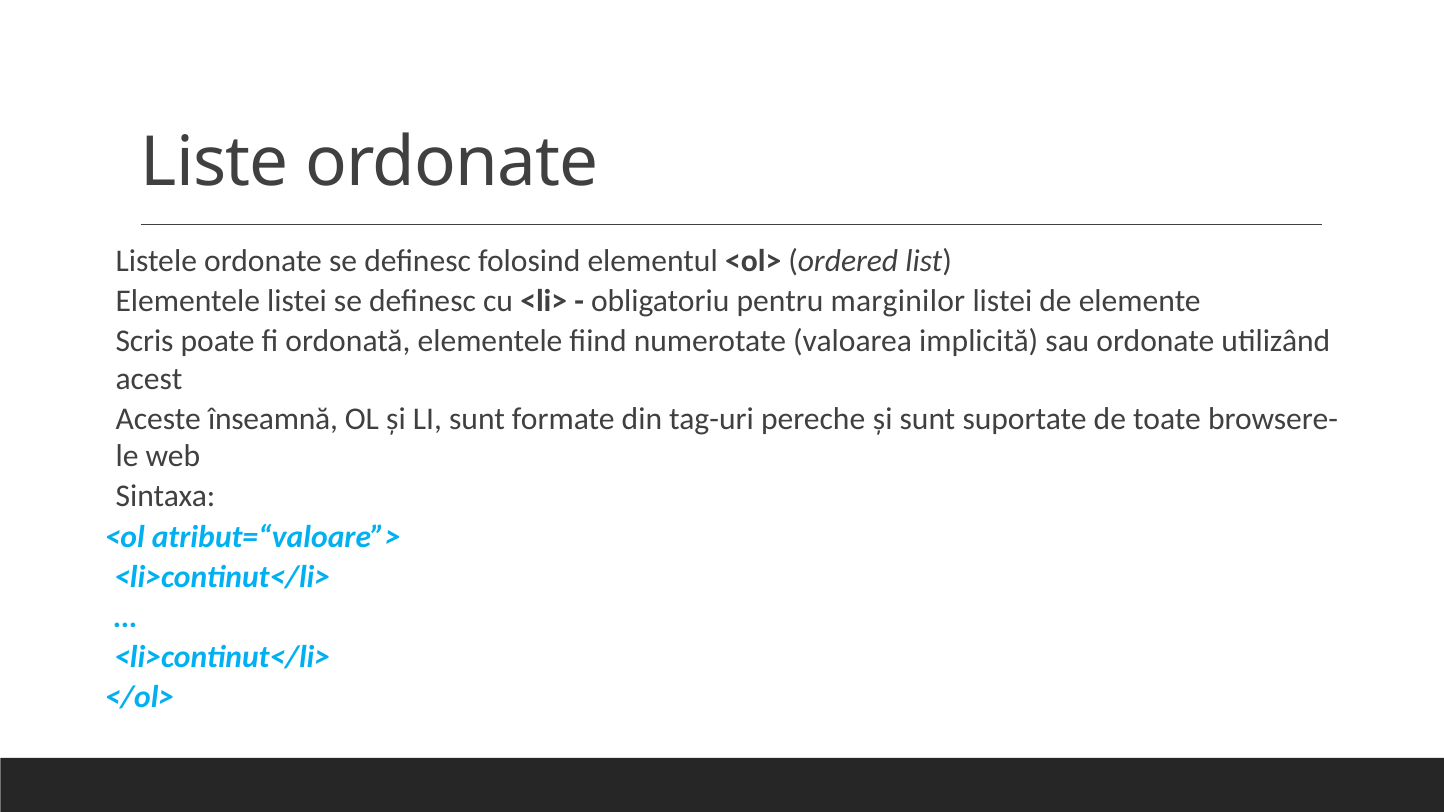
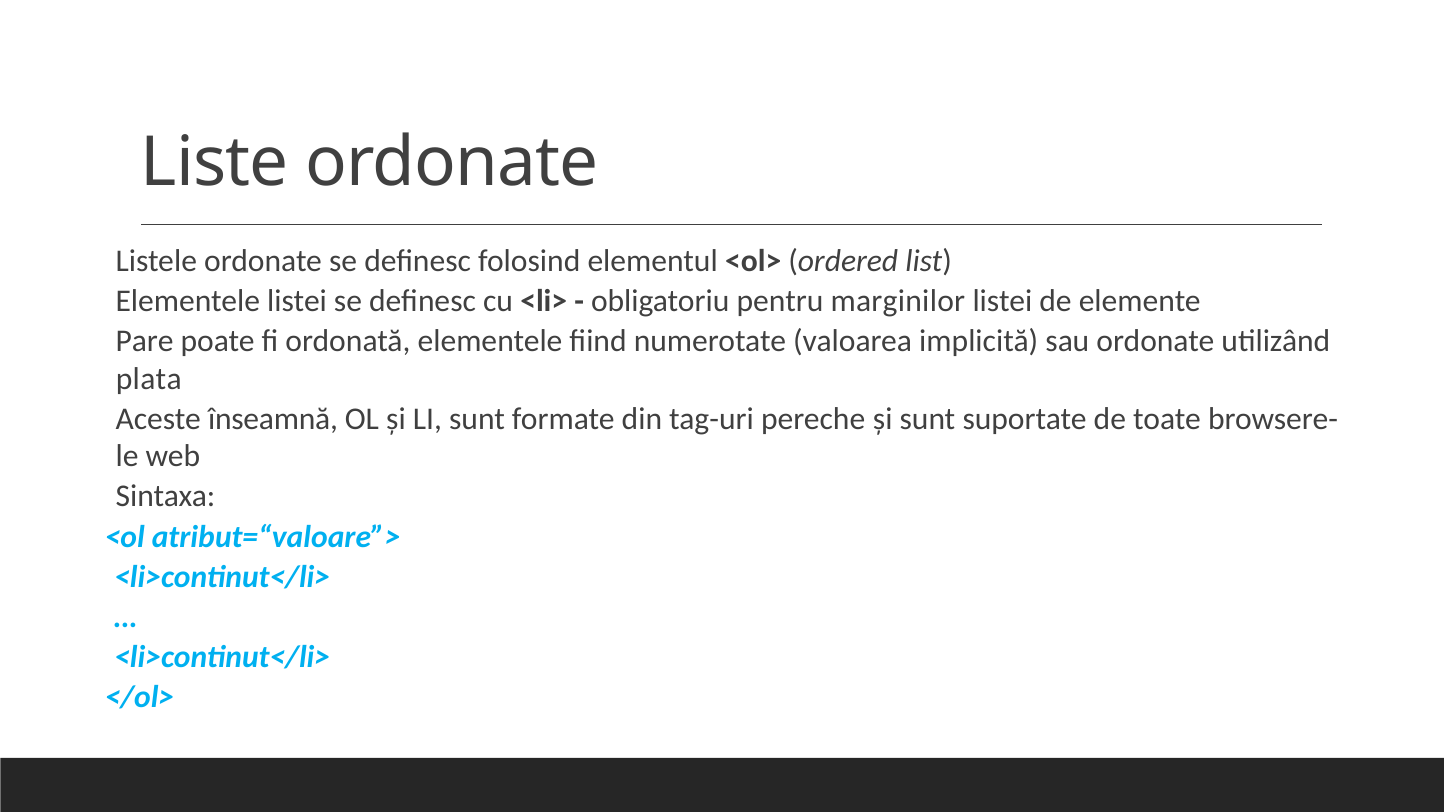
Scris: Scris -> Pare (145, 341)
acest: acest -> plata (149, 379)
